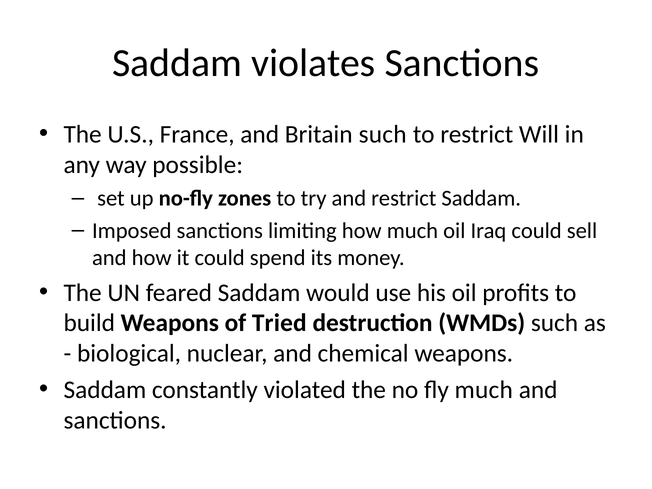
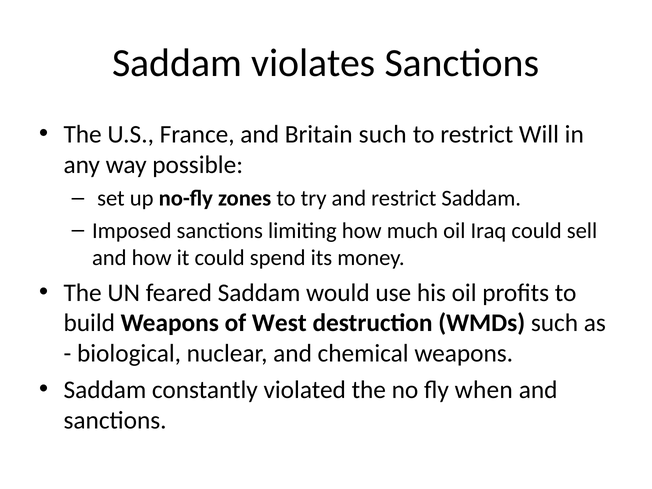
Tried: Tried -> West (279, 323)
fly much: much -> when (484, 390)
